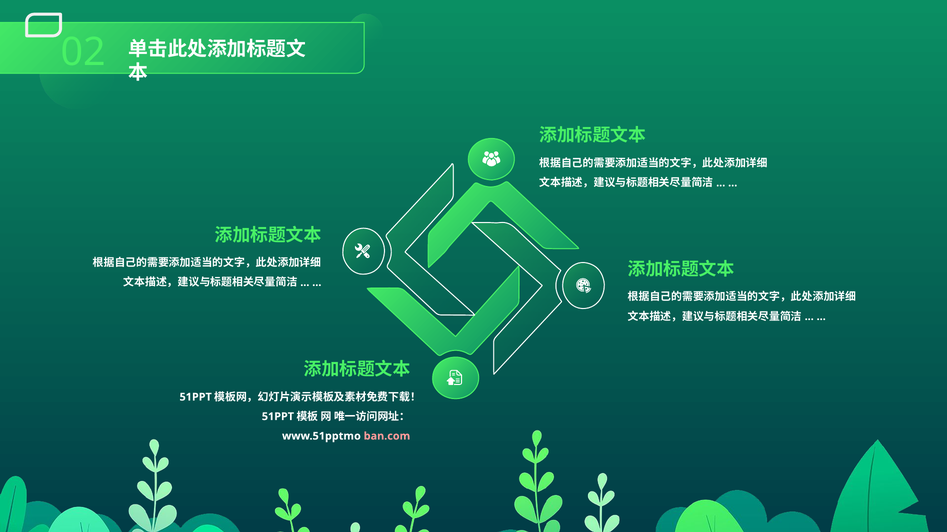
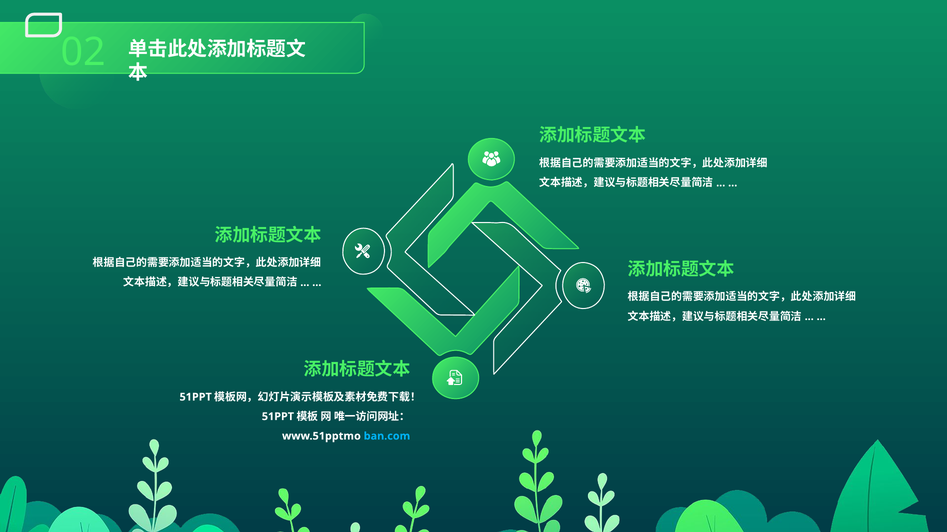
ban.com colour: pink -> light blue (387, 437)
